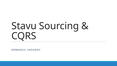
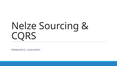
Stavu: Stavu -> Nelze (24, 26)
